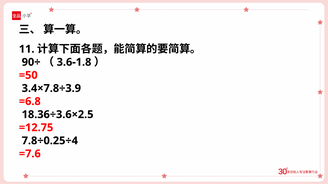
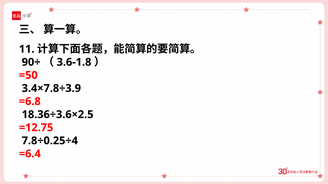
=7.6: =7.6 -> =6.4 (30, 154)
